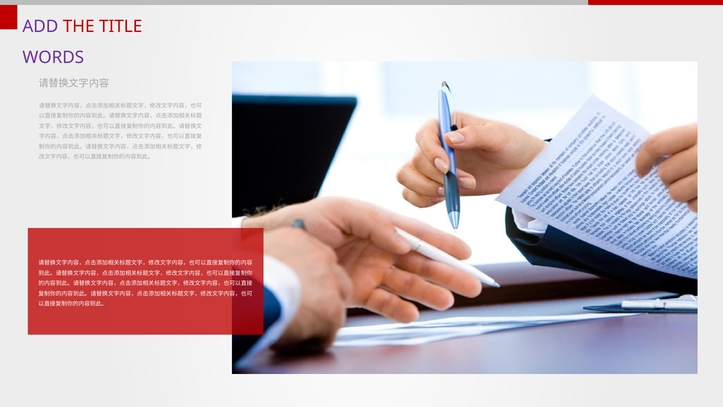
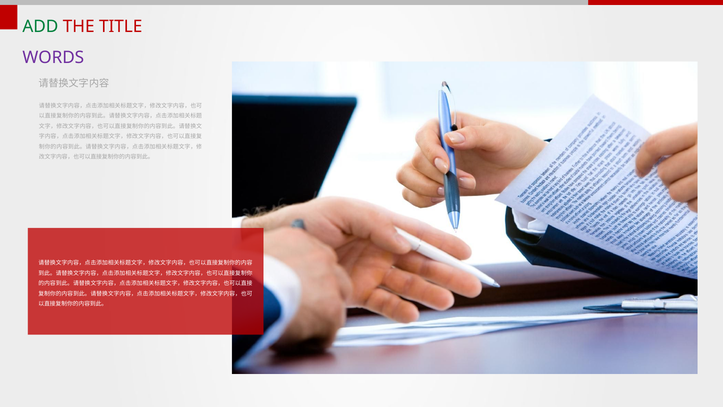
ADD colour: purple -> green (40, 27)
